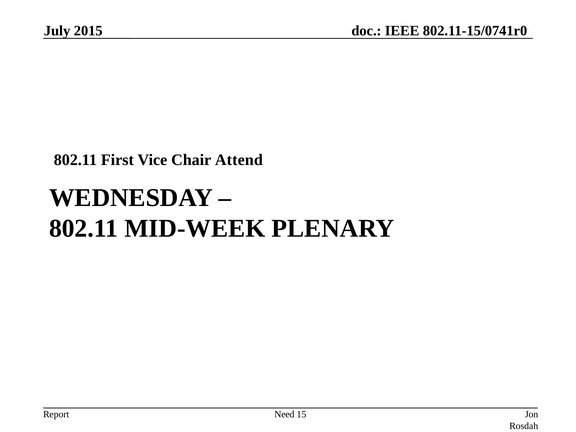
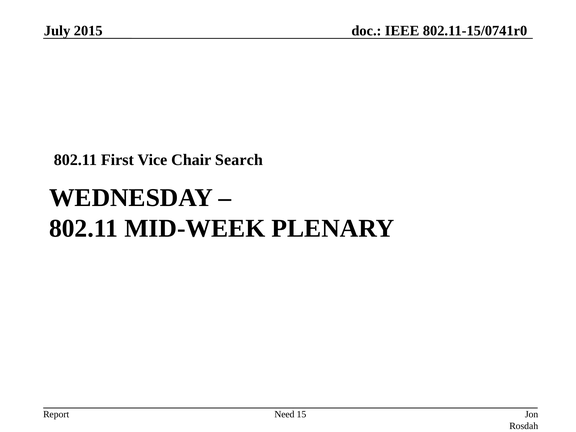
Attend: Attend -> Search (239, 160)
